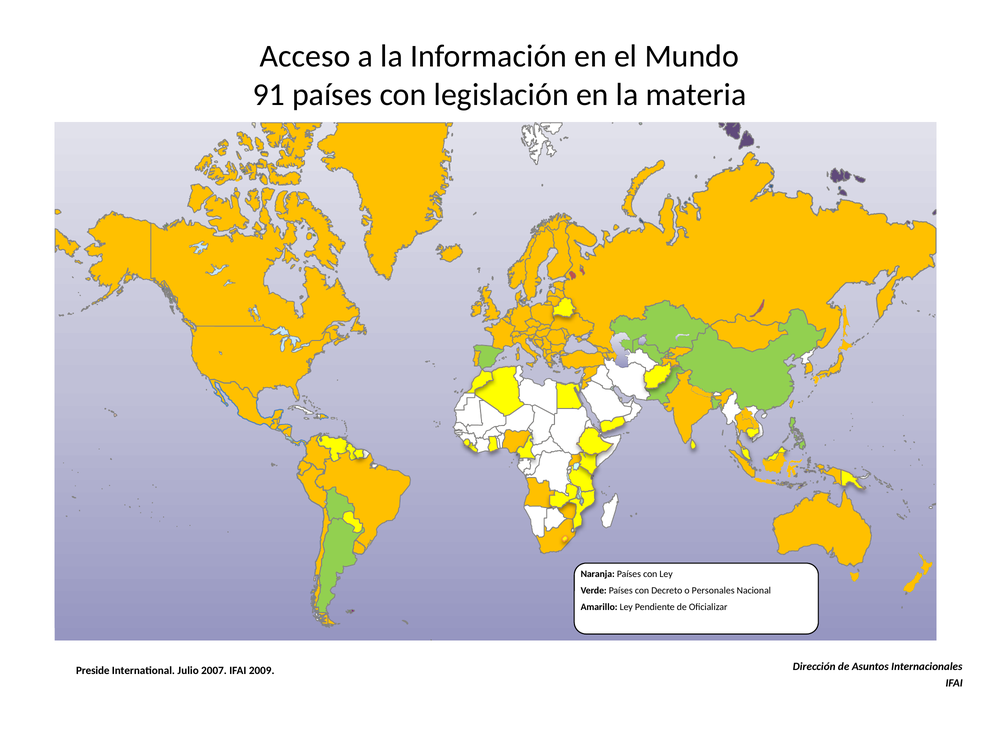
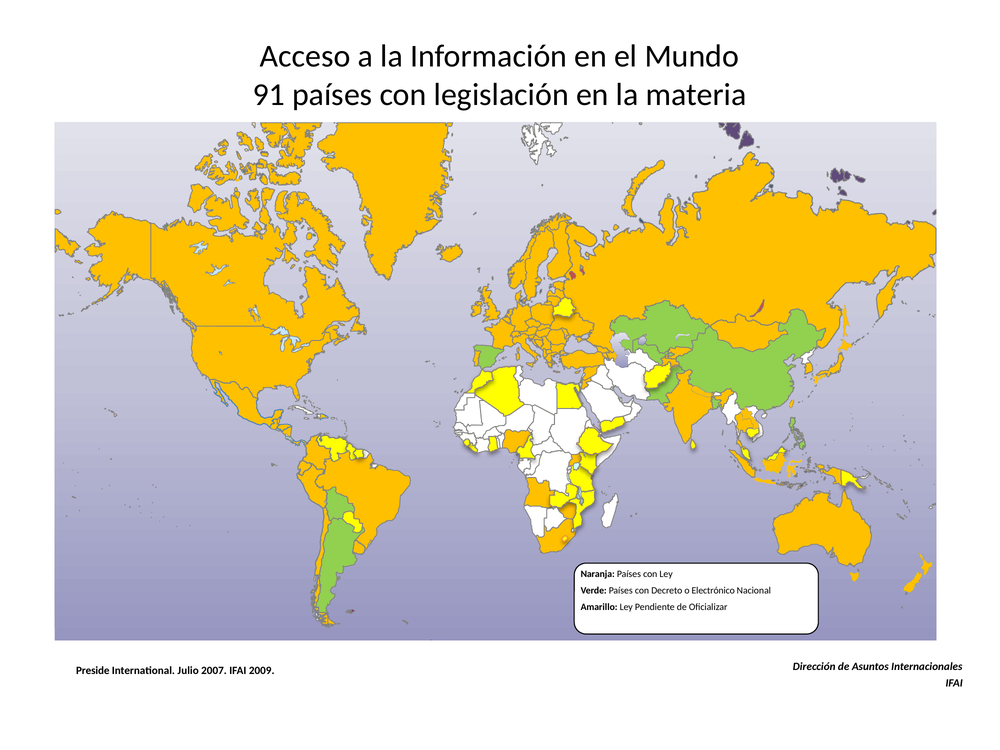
Personales: Personales -> Electrónico (713, 590)
